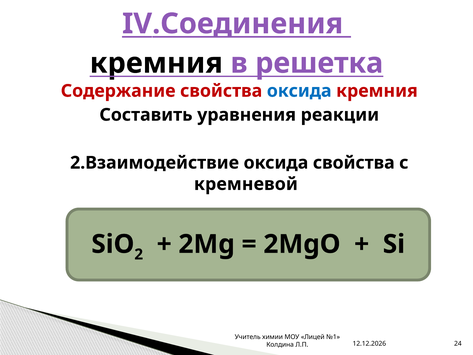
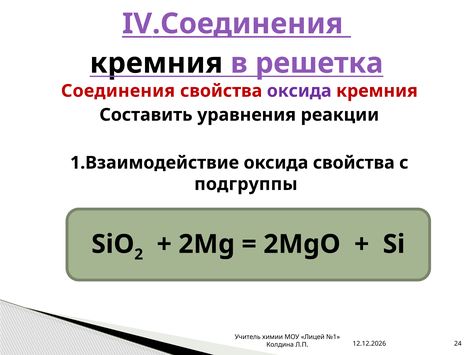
Содержание: Содержание -> Соединения (118, 91)
оксида colour: blue -> purple (299, 91)
2.Взаимодействие: 2.Взаимодействие -> 1.Взаимодействие (155, 163)
кремневой: кремневой -> подгруппы (246, 184)
